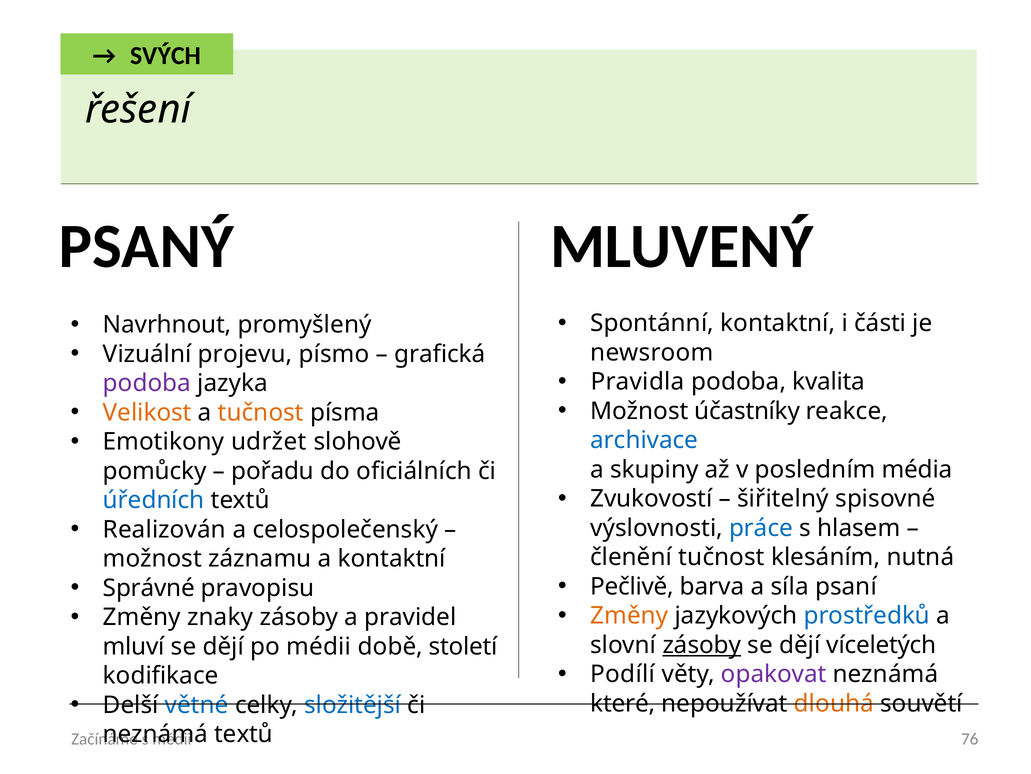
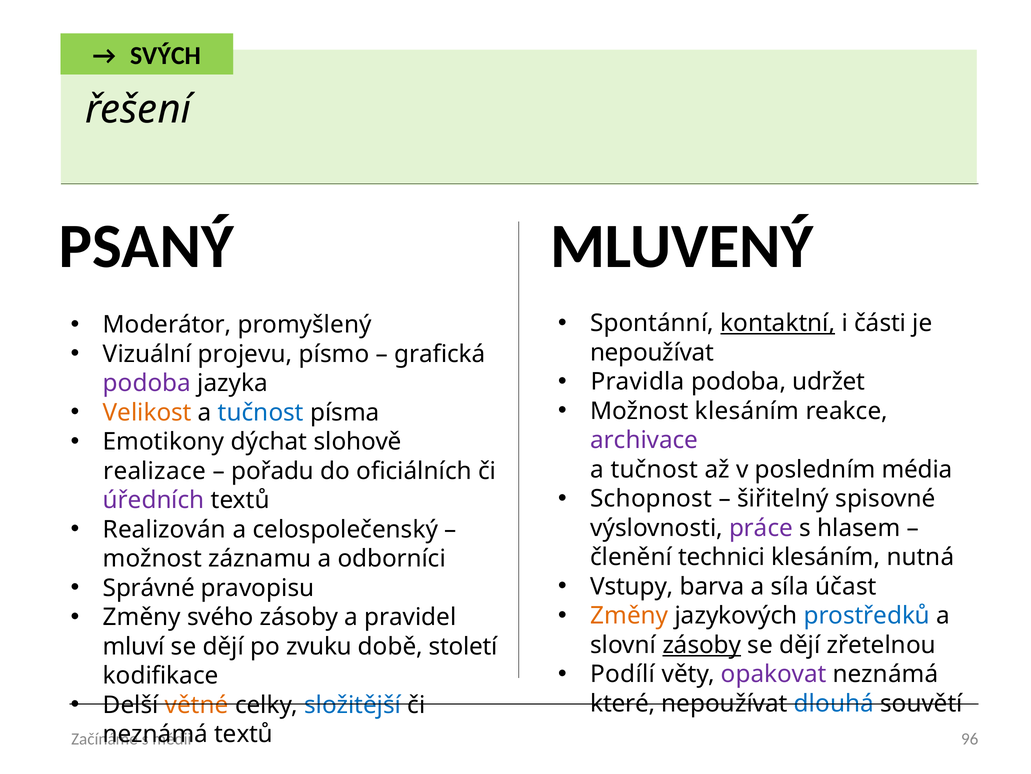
kontaktní underline: none -> present (778, 323)
Navrhnout: Navrhnout -> Moderátor (167, 324)
newsroom: newsroom -> nepoužívat (652, 352)
kvalita: kvalita -> udržet (829, 382)
Možnost účastníky: účastníky -> klesáním (747, 411)
tučnost colour: orange -> blue (261, 412)
udržet: udržet -> dýchat (269, 441)
archivace colour: blue -> purple (644, 440)
skupiny: skupiny -> tučnost (654, 469)
pomůcky: pomůcky -> realizace (155, 471)
Zvukovostí: Zvukovostí -> Schopnost (651, 498)
úředních colour: blue -> purple (154, 500)
práce colour: blue -> purple (761, 528)
členění tučnost: tučnost -> technici (722, 557)
a kontaktní: kontaktní -> odborníci (392, 558)
Pečlivě: Pečlivě -> Vstupy (632, 586)
psaní: psaní -> účast (846, 586)
znaky: znaky -> svého (220, 617)
víceletých: víceletých -> zřetelnou (881, 645)
po médii: médii -> zvuku (319, 646)
větné colour: blue -> orange (197, 704)
dlouhá colour: orange -> blue (834, 703)
76: 76 -> 96 (970, 738)
